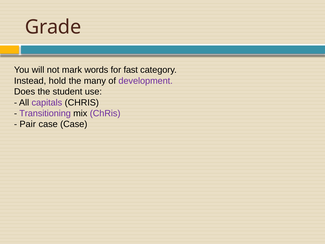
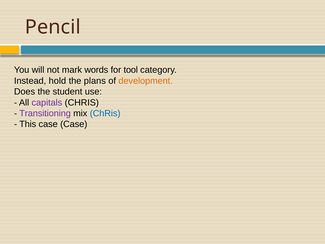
Grade: Grade -> Pencil (53, 27)
fast: fast -> tool (131, 70)
many: many -> plans (95, 81)
development colour: purple -> orange (146, 81)
ChRis colour: purple -> blue (105, 113)
Pair: Pair -> This (28, 124)
